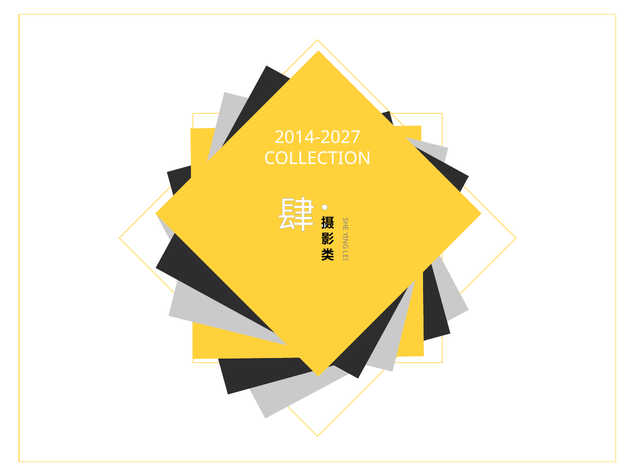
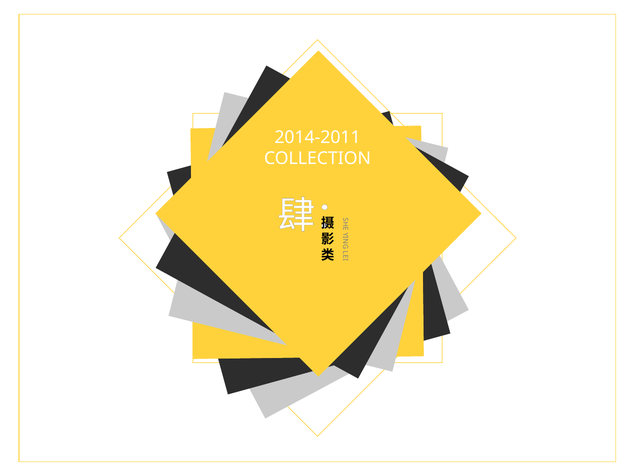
2014-2027: 2014-2027 -> 2014-2011 (318, 138)
